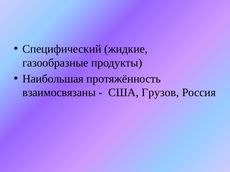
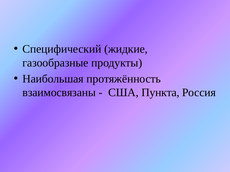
Грузов: Грузов -> Пункта (160, 93)
